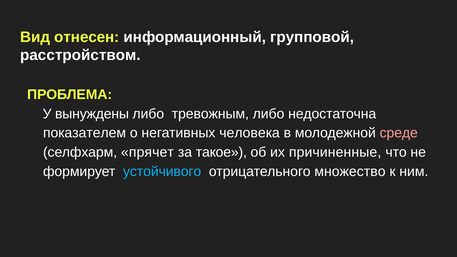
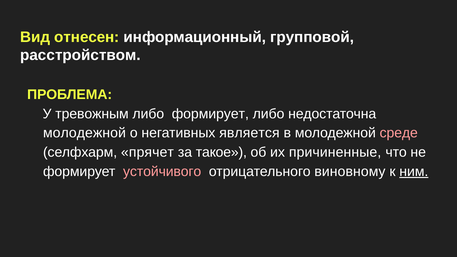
вынуждены: вынуждены -> тревожным (92, 114)
либо тревожным: тревожным -> формирует (210, 114)
показателем: показателем -> молодежной (84, 133)
человека: человека -> является (249, 133)
устойчивого colour: light blue -> pink (162, 172)
множество: множество -> виновному (350, 172)
ним underline: none -> present (414, 172)
